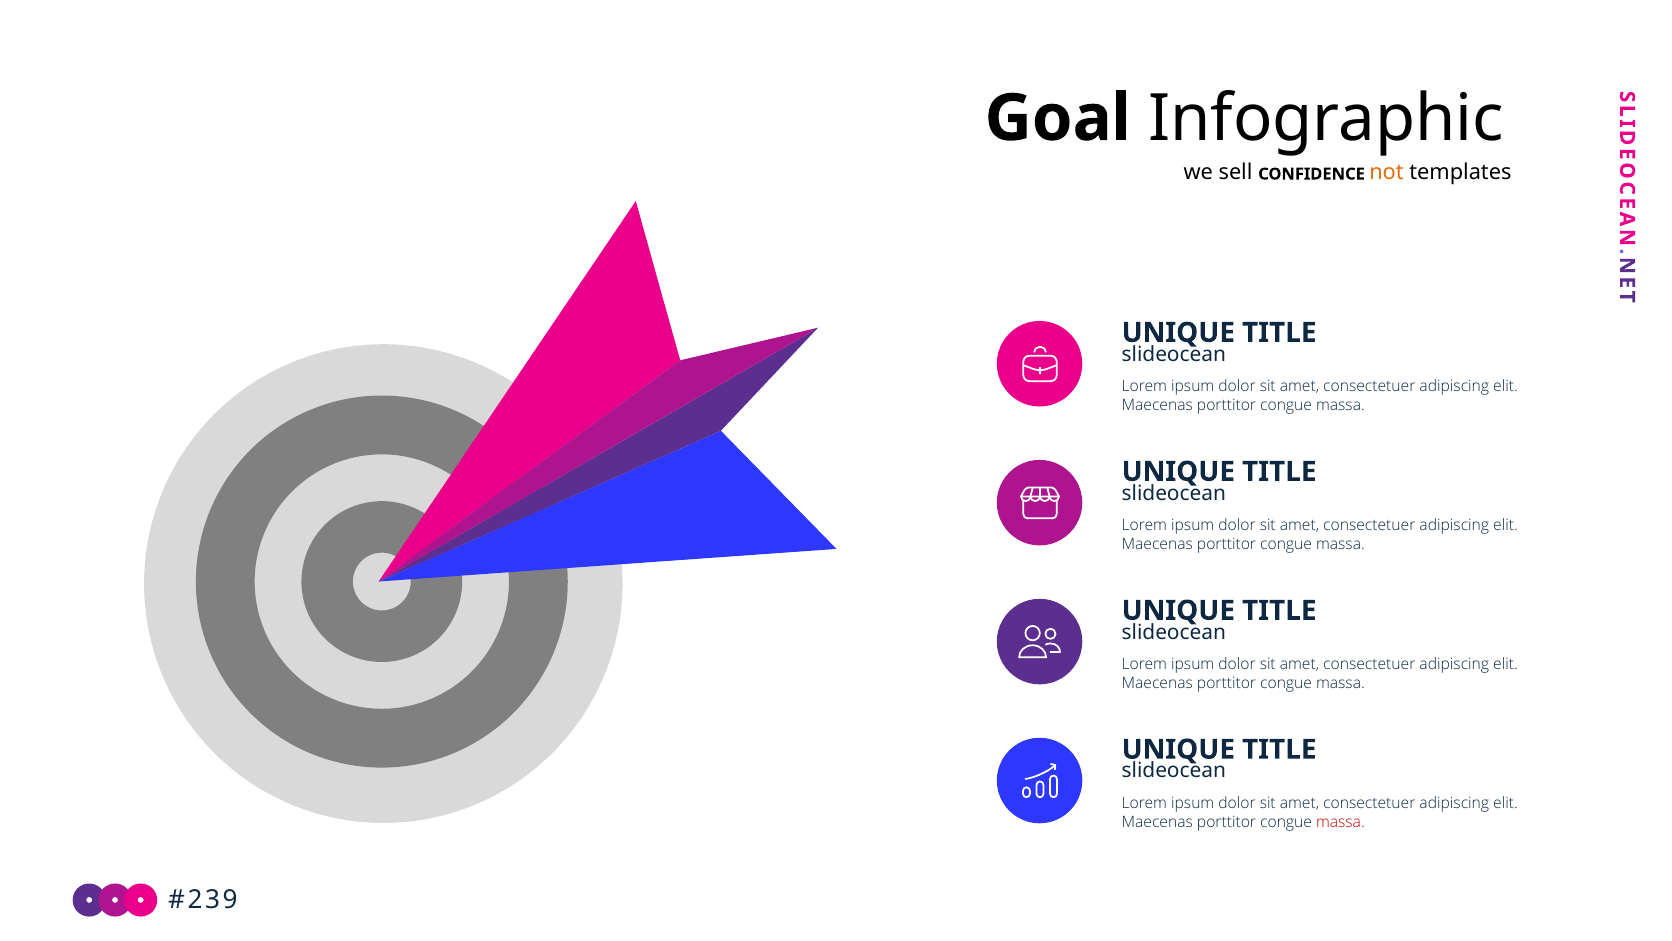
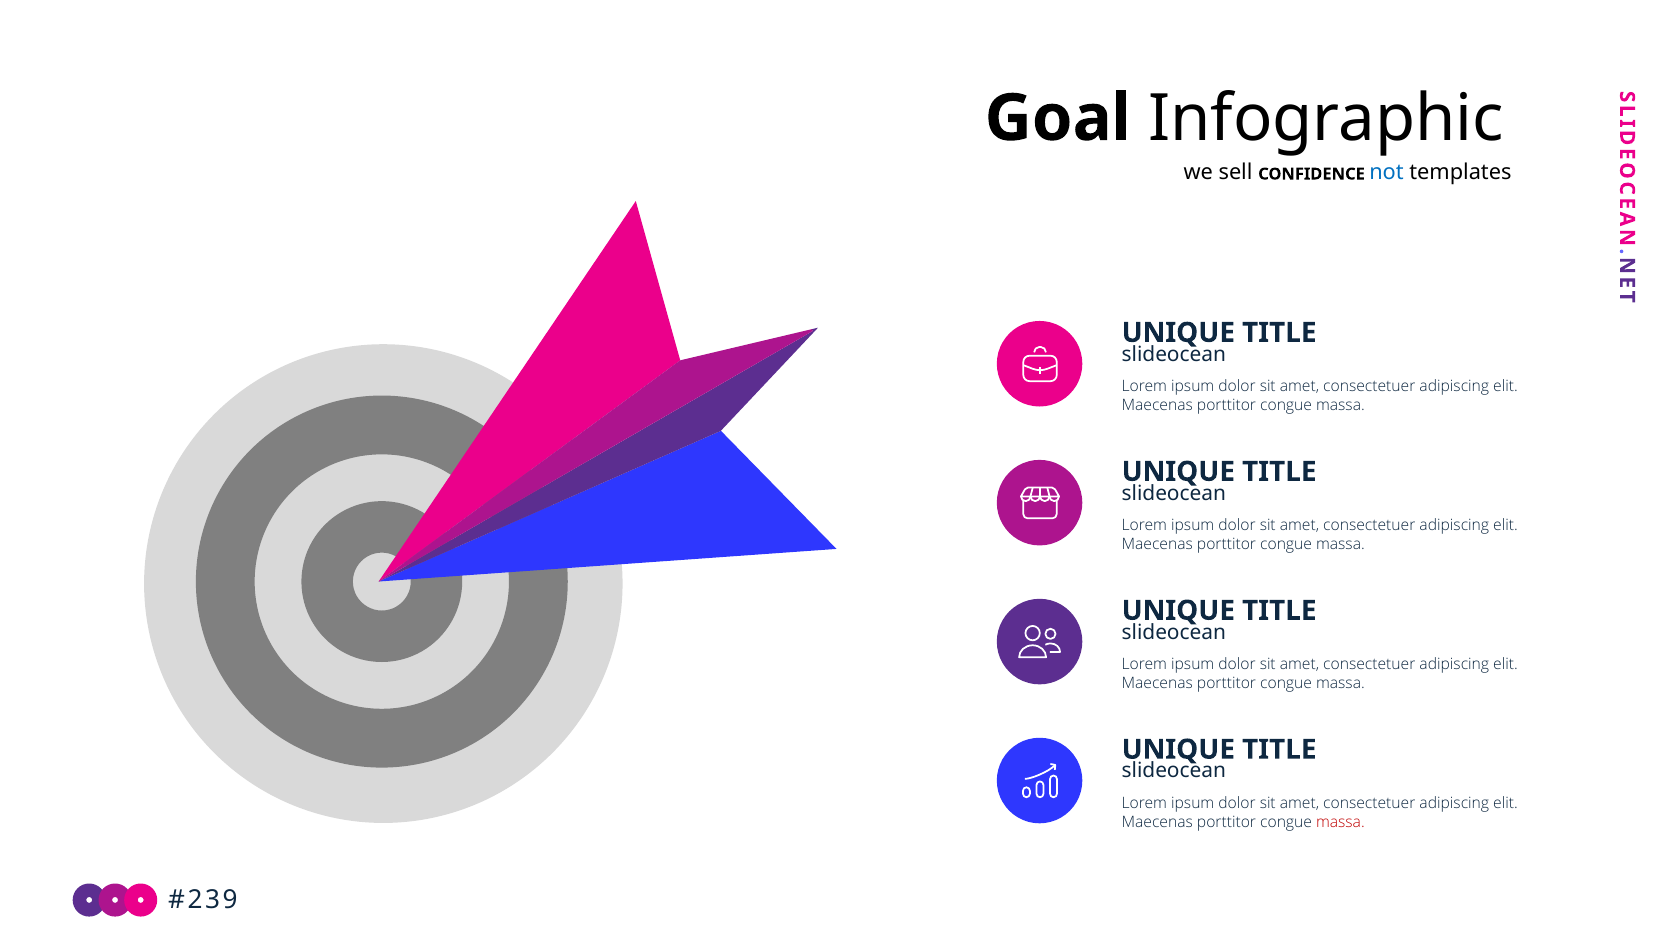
not colour: orange -> blue (1386, 172)
